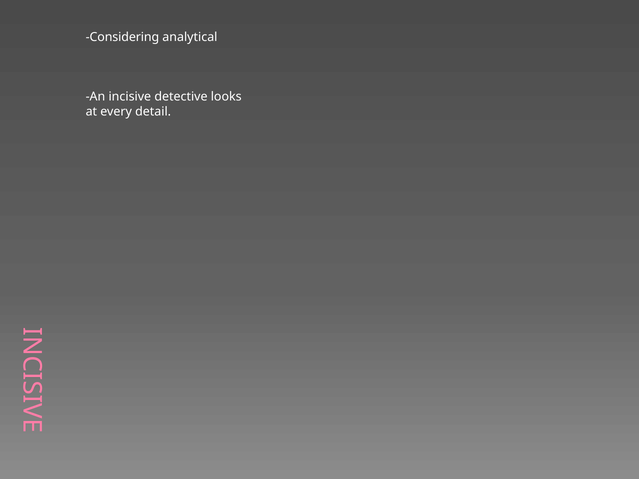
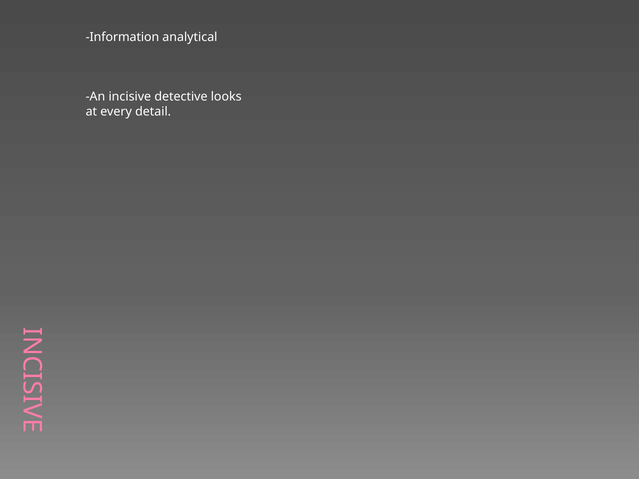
Considering: Considering -> Information (122, 37)
